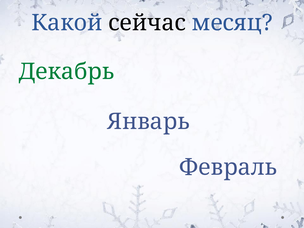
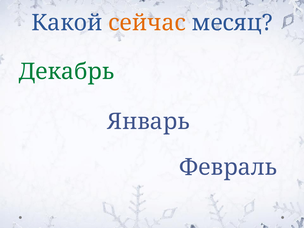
сейчас colour: black -> orange (147, 23)
